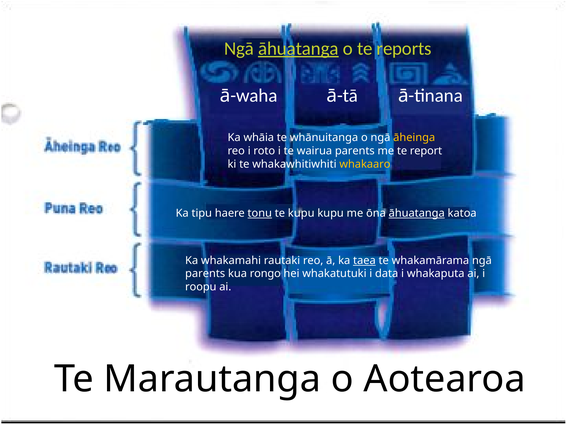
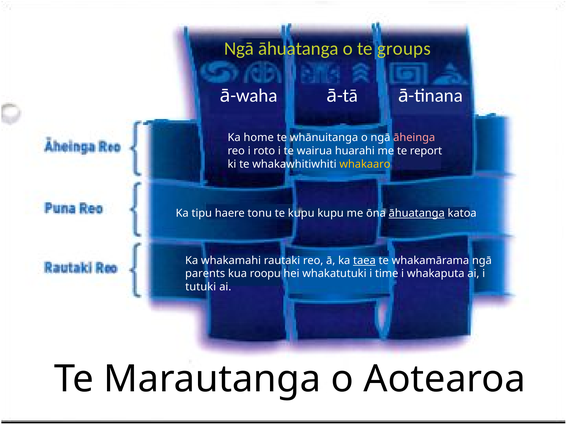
āhuatanga underline: present -> none (298, 49)
reports: reports -> groups (404, 49)
whāia: whāia -> home (259, 138)
āheinga colour: yellow -> pink (414, 138)
wairua parents: parents -> huarahi (355, 151)
tonu underline: present -> none (260, 213)
rongo: rongo -> roopu (265, 274)
data: data -> time (387, 274)
roopu: roopu -> tutuki (201, 287)
